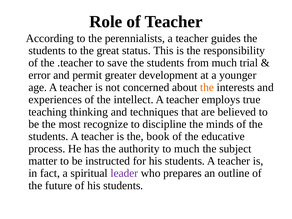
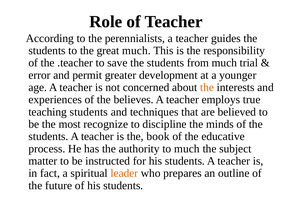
great status: status -> much (136, 51)
intellect: intellect -> believes (134, 100)
teaching thinking: thinking -> students (89, 112)
leader colour: purple -> orange (124, 173)
